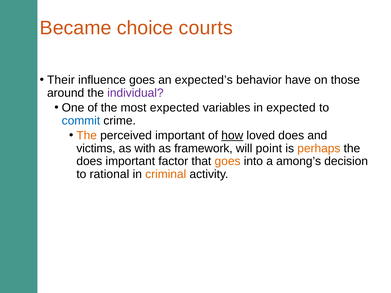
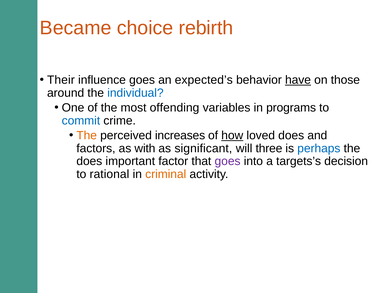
courts: courts -> rebirth (206, 28)
have underline: none -> present (298, 80)
individual colour: purple -> blue (135, 93)
most expected: expected -> offending (175, 108)
in expected: expected -> programs (291, 108)
perceived important: important -> increases (180, 136)
victims: victims -> factors (96, 149)
framework: framework -> significant (203, 149)
point: point -> three (269, 149)
perhaps colour: orange -> blue (319, 149)
goes colour: orange -> purple (228, 161)
among’s: among’s -> targets’s (299, 161)
